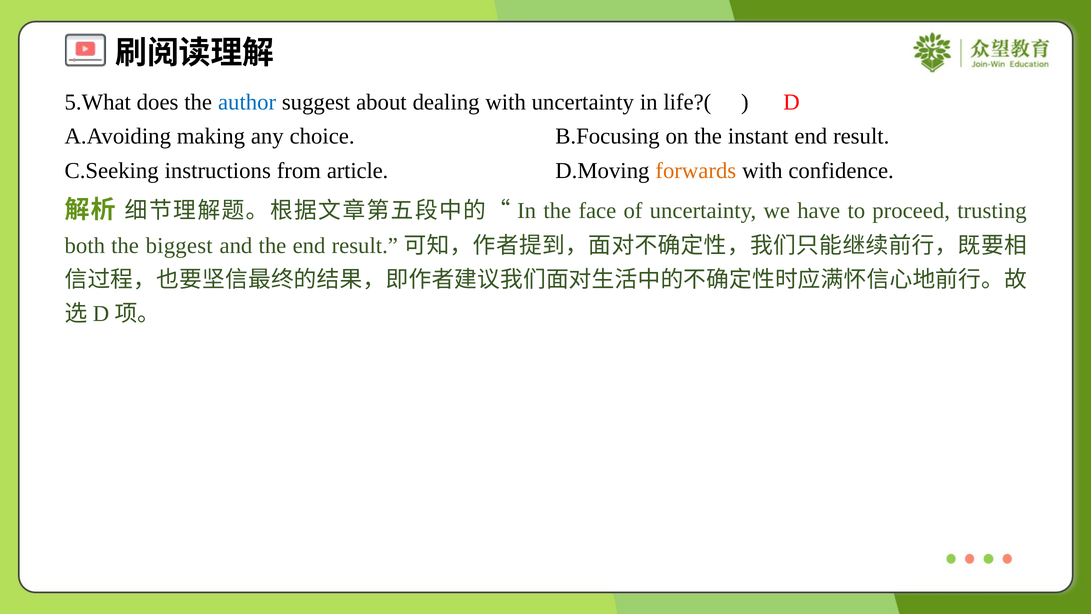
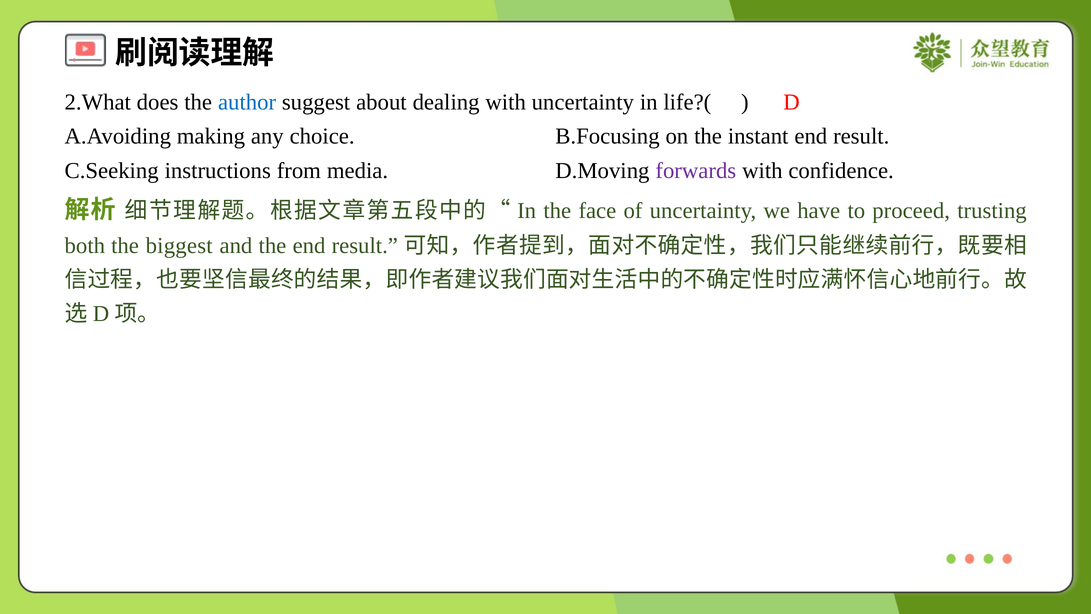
5.What: 5.What -> 2.What (98, 102)
article: article -> media (358, 170)
forwards colour: orange -> purple (696, 170)
